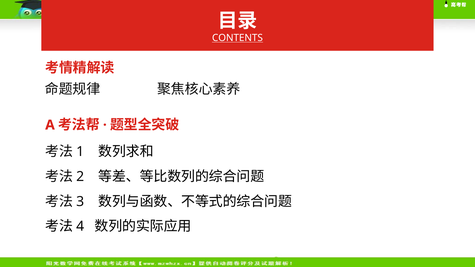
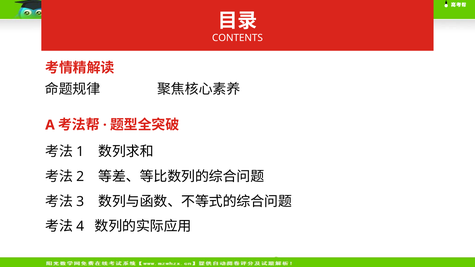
CONTENTS underline: present -> none (237, 38)
